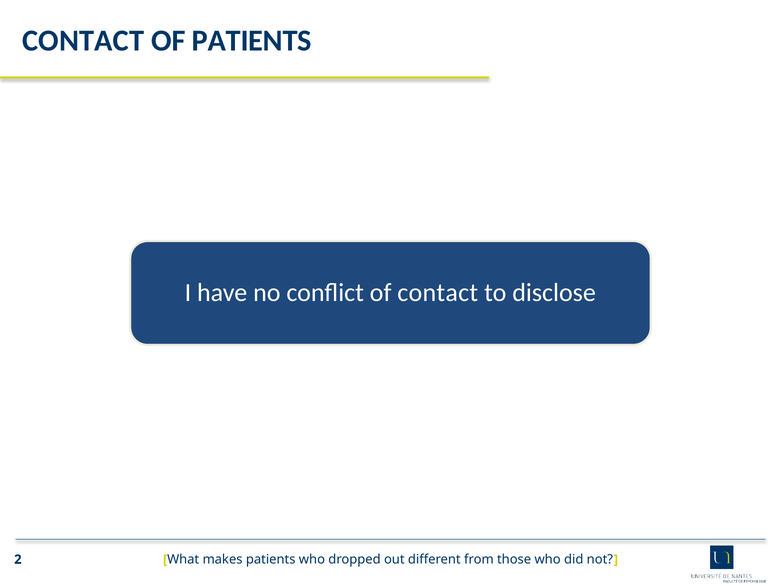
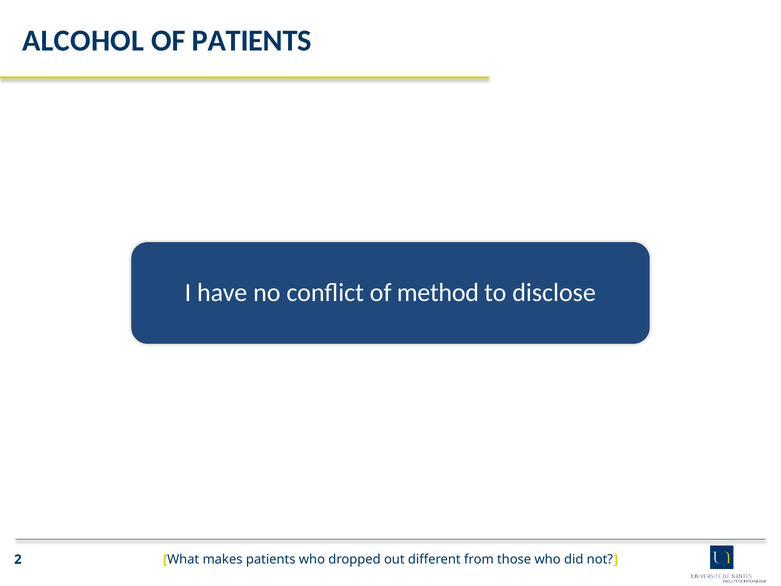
CONTACT: CONTACT -> ALCOHOL (83, 41)
of contact: contact -> method (438, 293)
